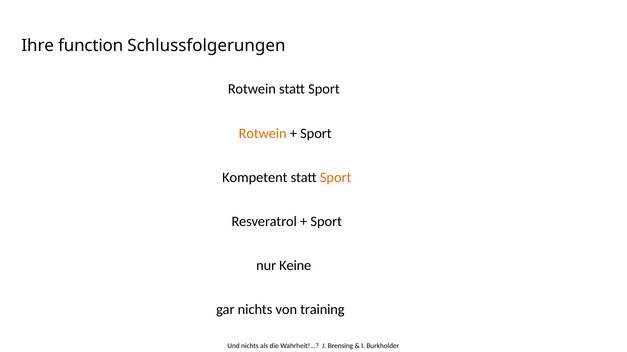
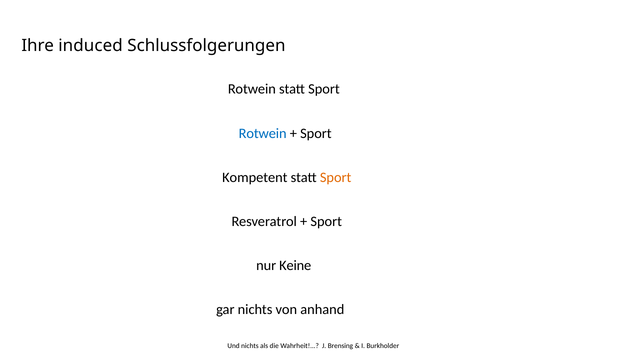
function: function -> induced (91, 46)
Rotwein colour: orange -> blue (263, 134)
training: training -> anhand (322, 310)
